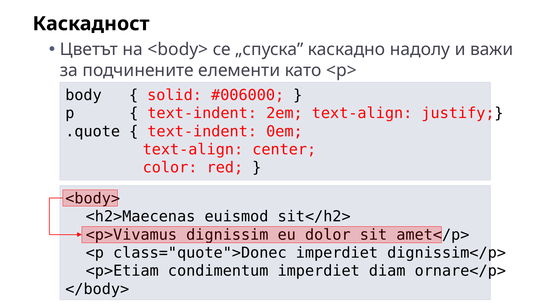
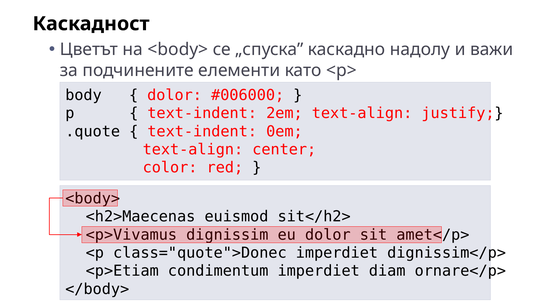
solid: solid -> dolor (175, 95)
